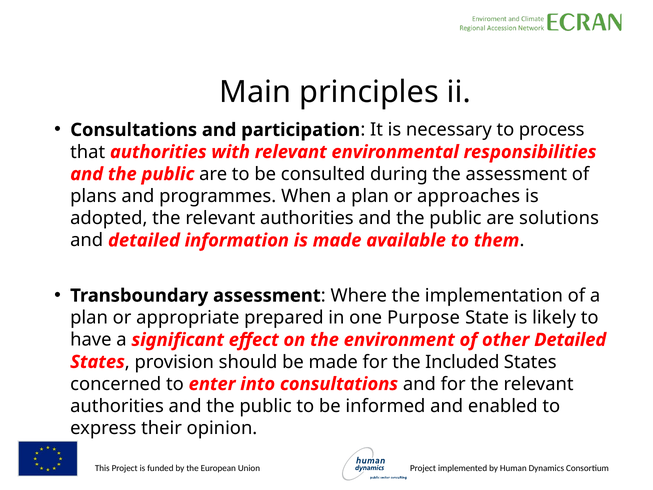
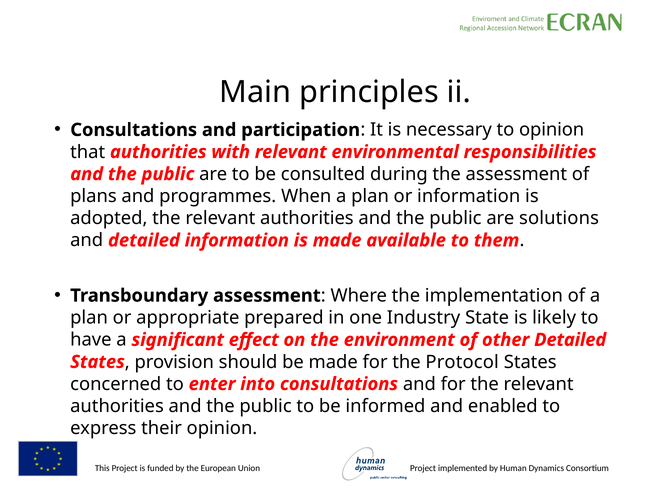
to process: process -> opinion (552, 130)
or approaches: approaches -> information (469, 196)
Purpose: Purpose -> Industry (424, 318)
Included: Included -> Protocol (462, 362)
